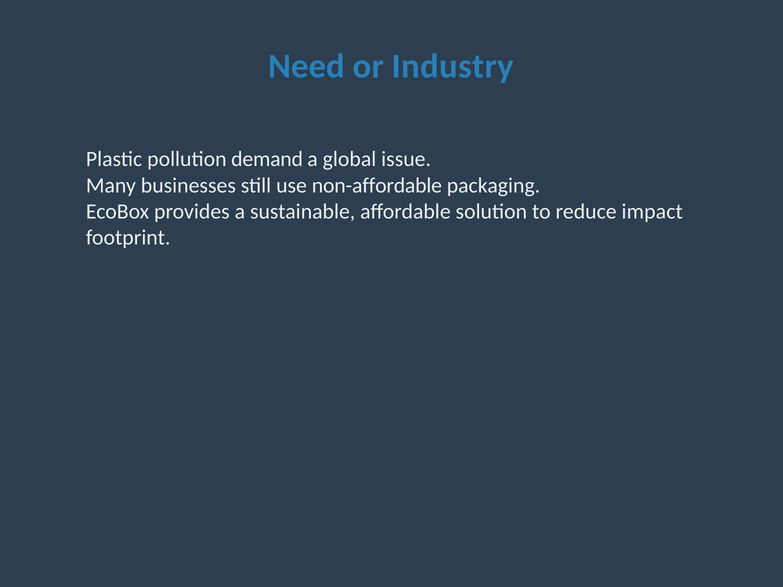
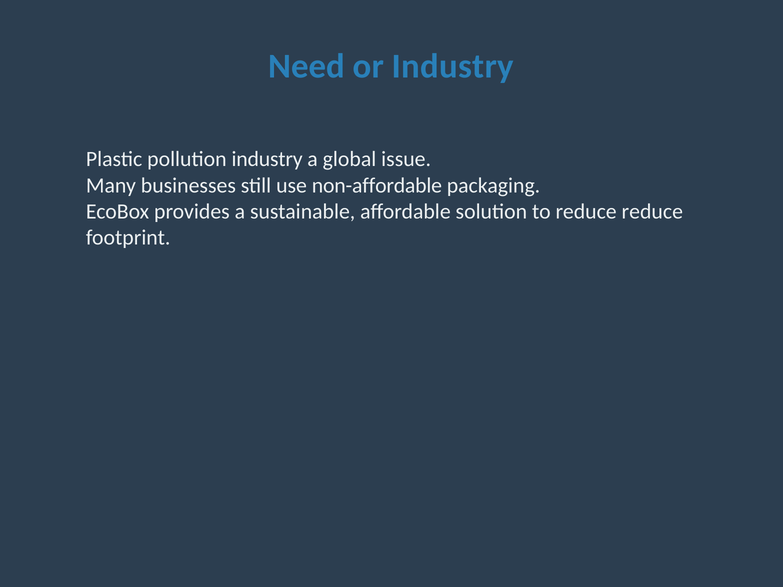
pollution demand: demand -> industry (267, 159)
reduce impact: impact -> reduce (652, 212)
